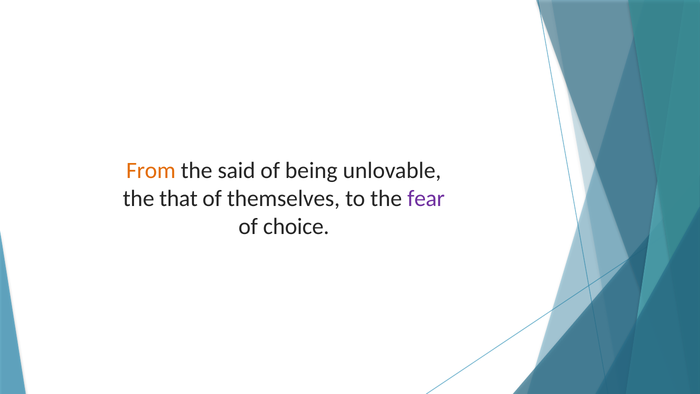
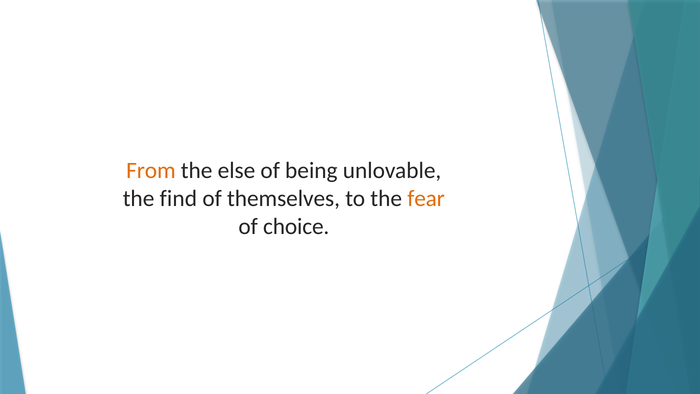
said: said -> else (236, 170)
that: that -> find (178, 198)
fear colour: purple -> orange (426, 198)
